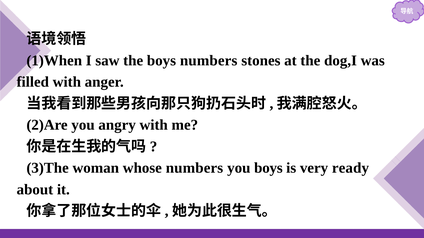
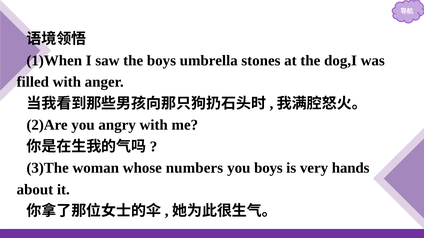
boys numbers: numbers -> umbrella (209, 61)
ready: ready -> hands (351, 168)
